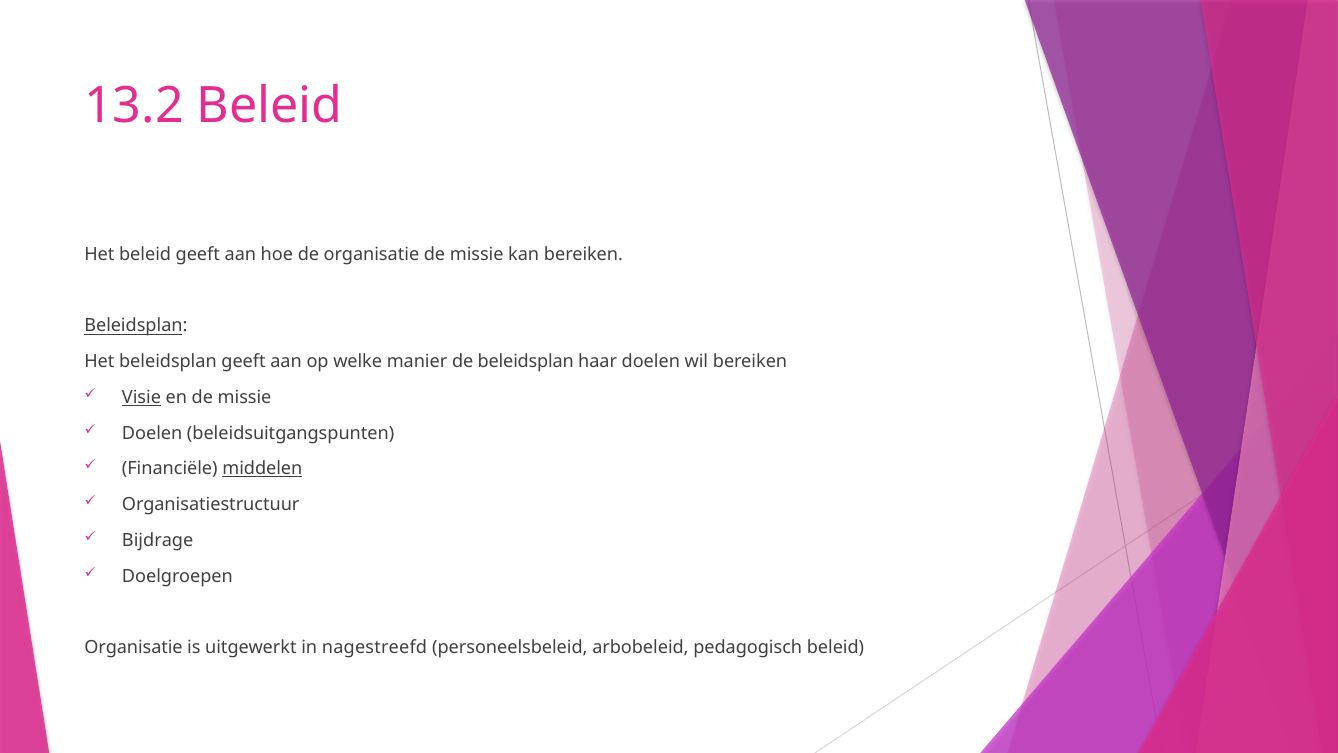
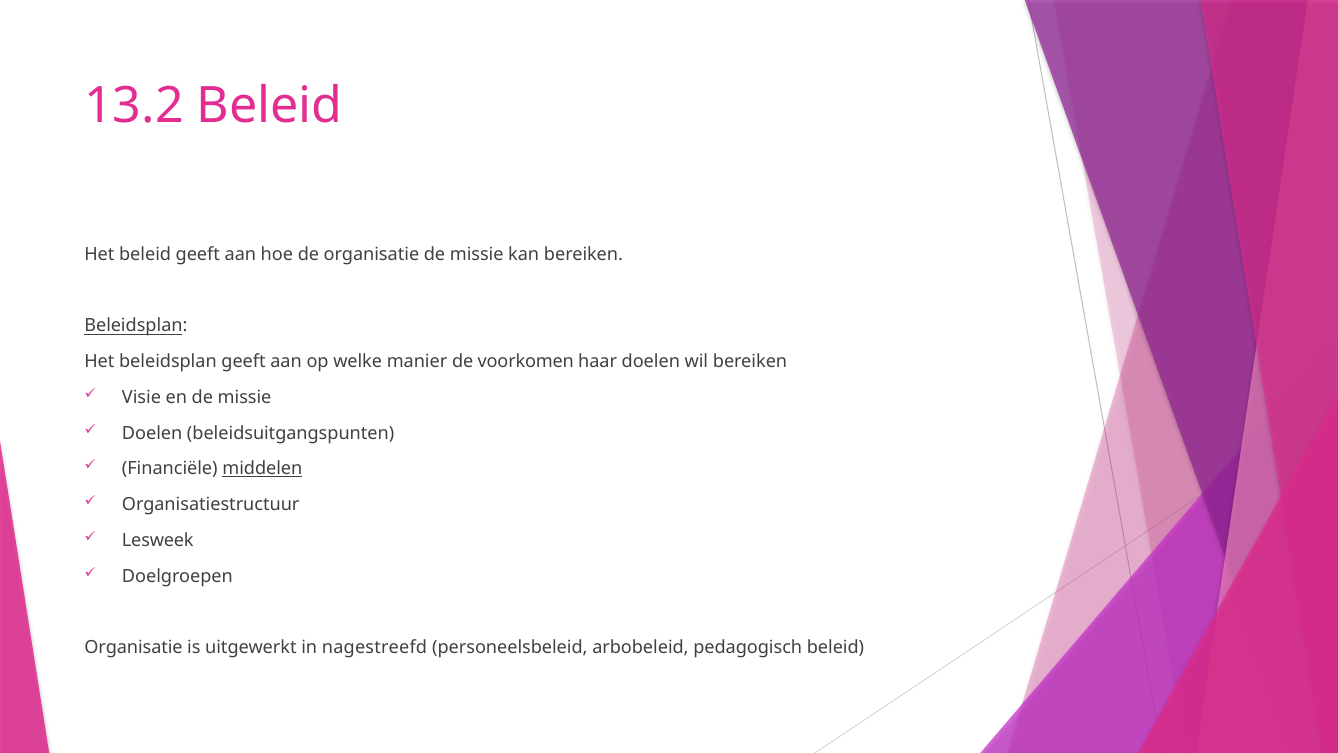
de beleidsplan: beleidsplan -> voorkomen (526, 361)
Visie underline: present -> none (142, 397)
Bijdrage: Bijdrage -> Lesweek (158, 540)
